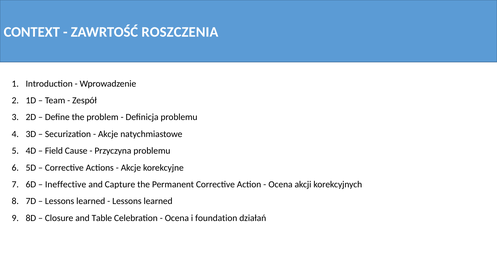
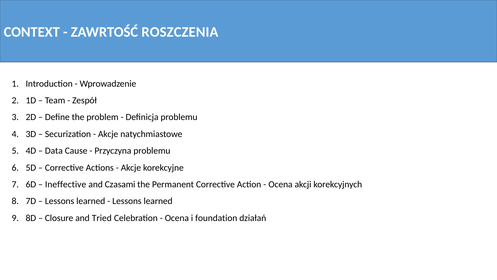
Field: Field -> Data (54, 151)
Capture: Capture -> Czasami (120, 184)
Table: Table -> Tried (102, 218)
